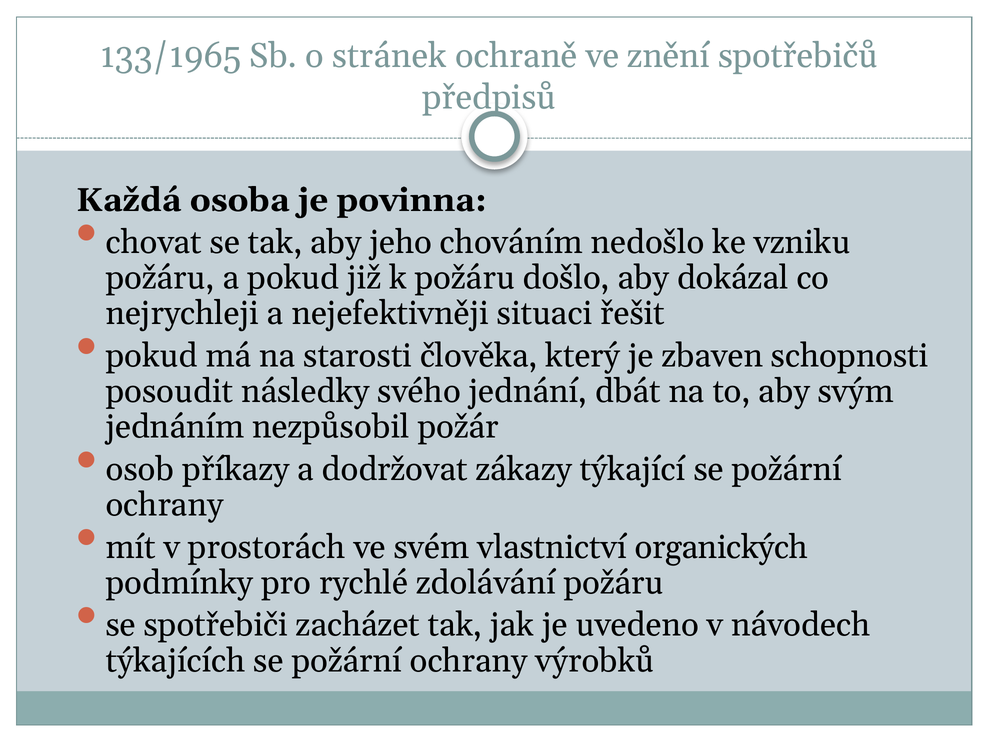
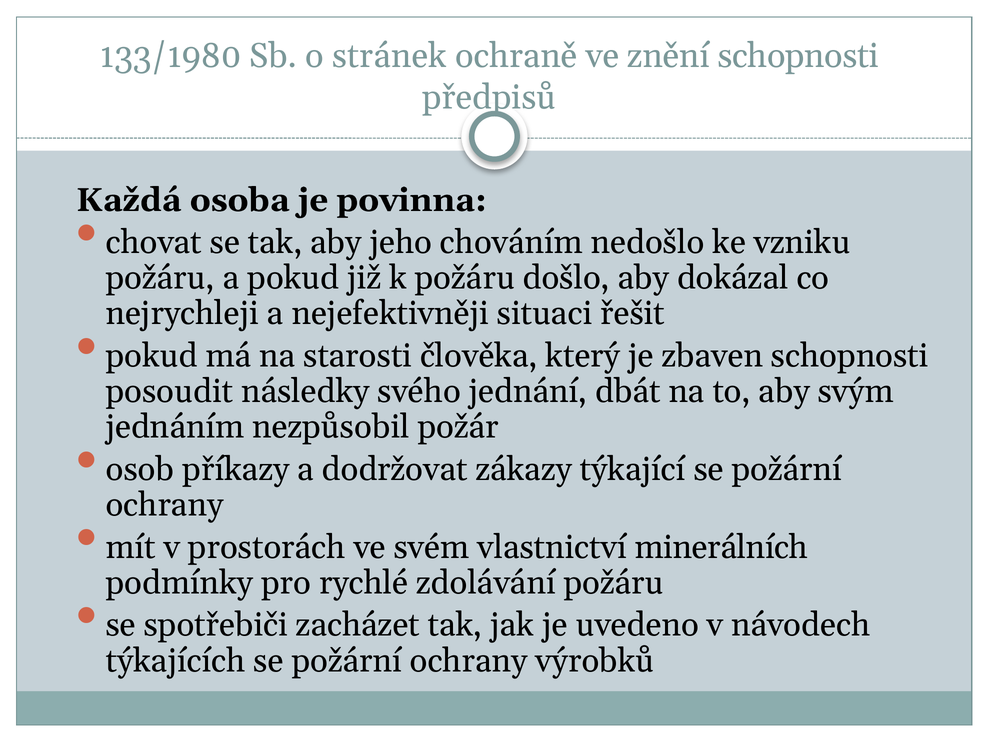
133/1965: 133/1965 -> 133/1980 (171, 56)
znění spotřebičů: spotřebičů -> schopnosti (798, 56)
organických: organických -> minerálních (721, 547)
